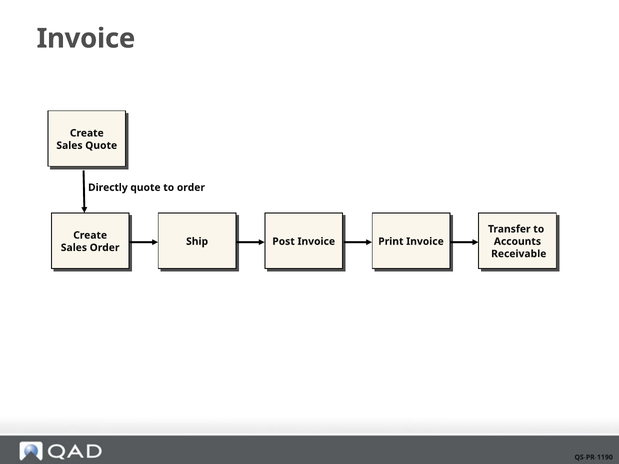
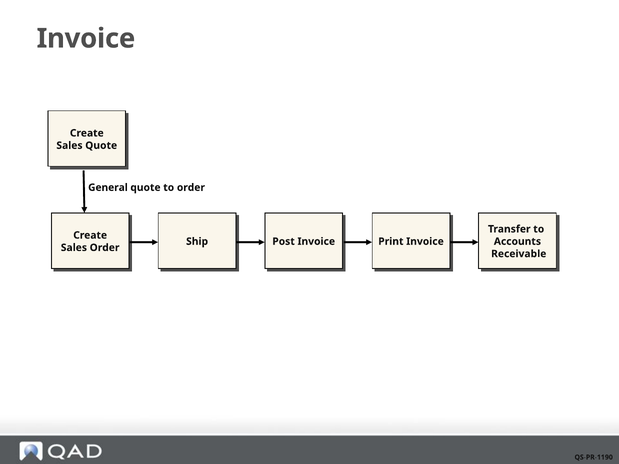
Directly: Directly -> General (108, 188)
